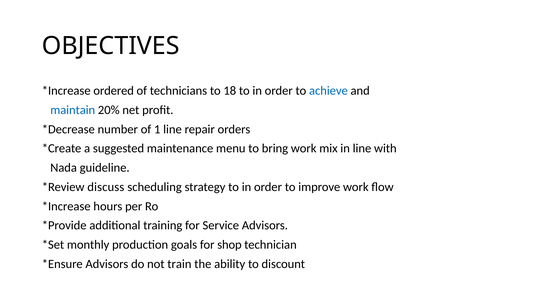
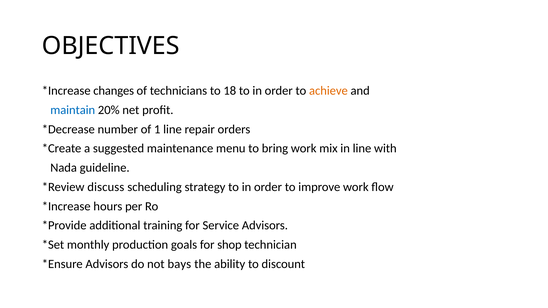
ordered: ordered -> changes (114, 91)
achieve colour: blue -> orange (328, 91)
train: train -> bays (179, 264)
